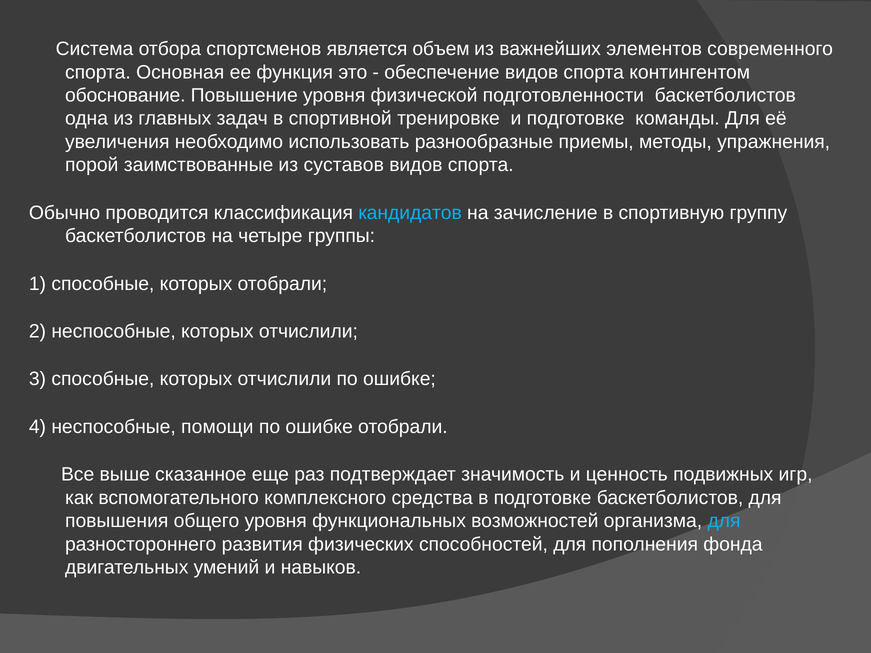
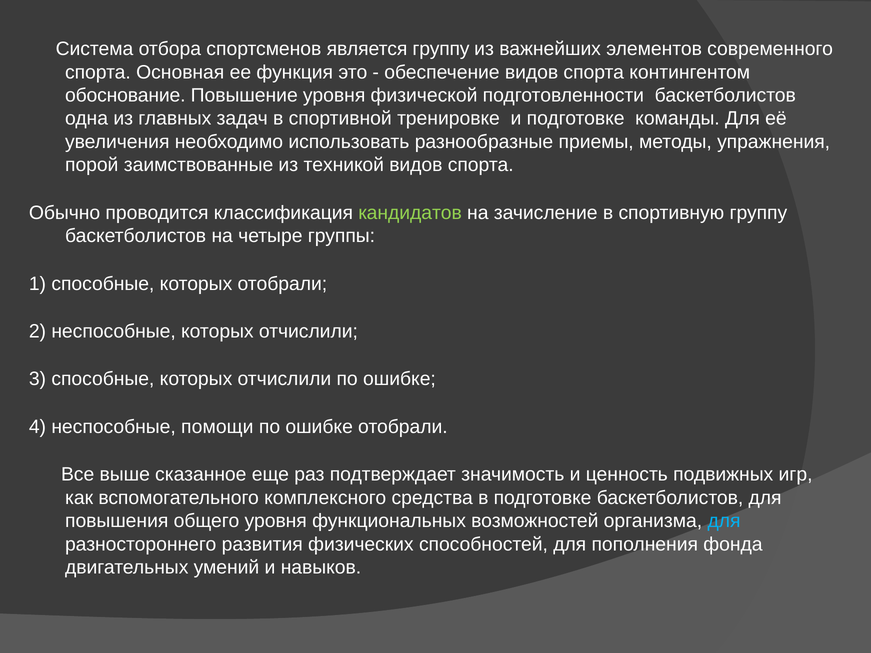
является объем: объем -> группу (441, 49)
суставов: суставов -> техникой (344, 165)
кандидатов colour: light blue -> light green (410, 213)
